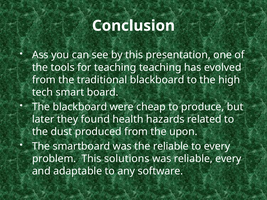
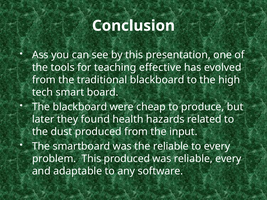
teaching teaching: teaching -> effective (160, 67)
upon: upon -> input (183, 132)
This solutions: solutions -> produced (127, 159)
